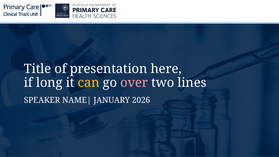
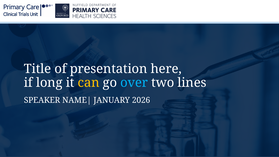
over colour: pink -> light blue (134, 83)
